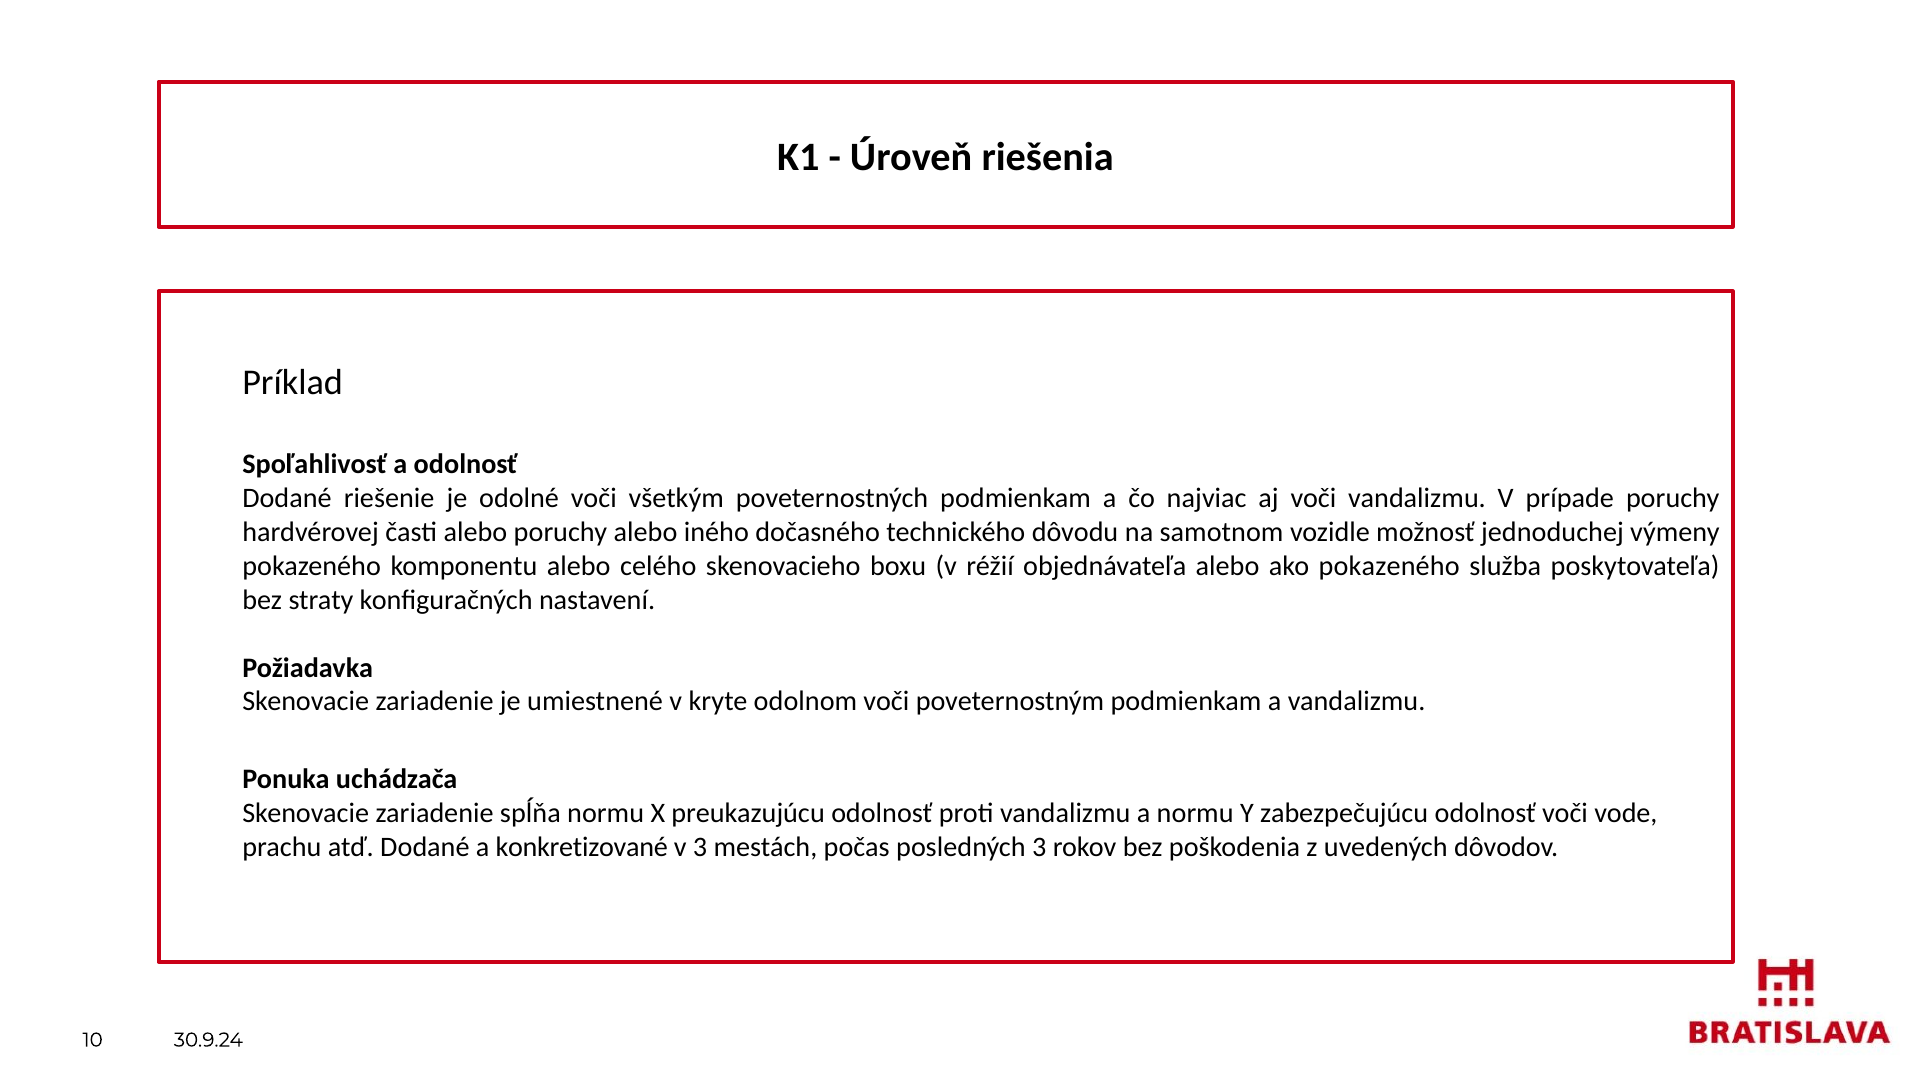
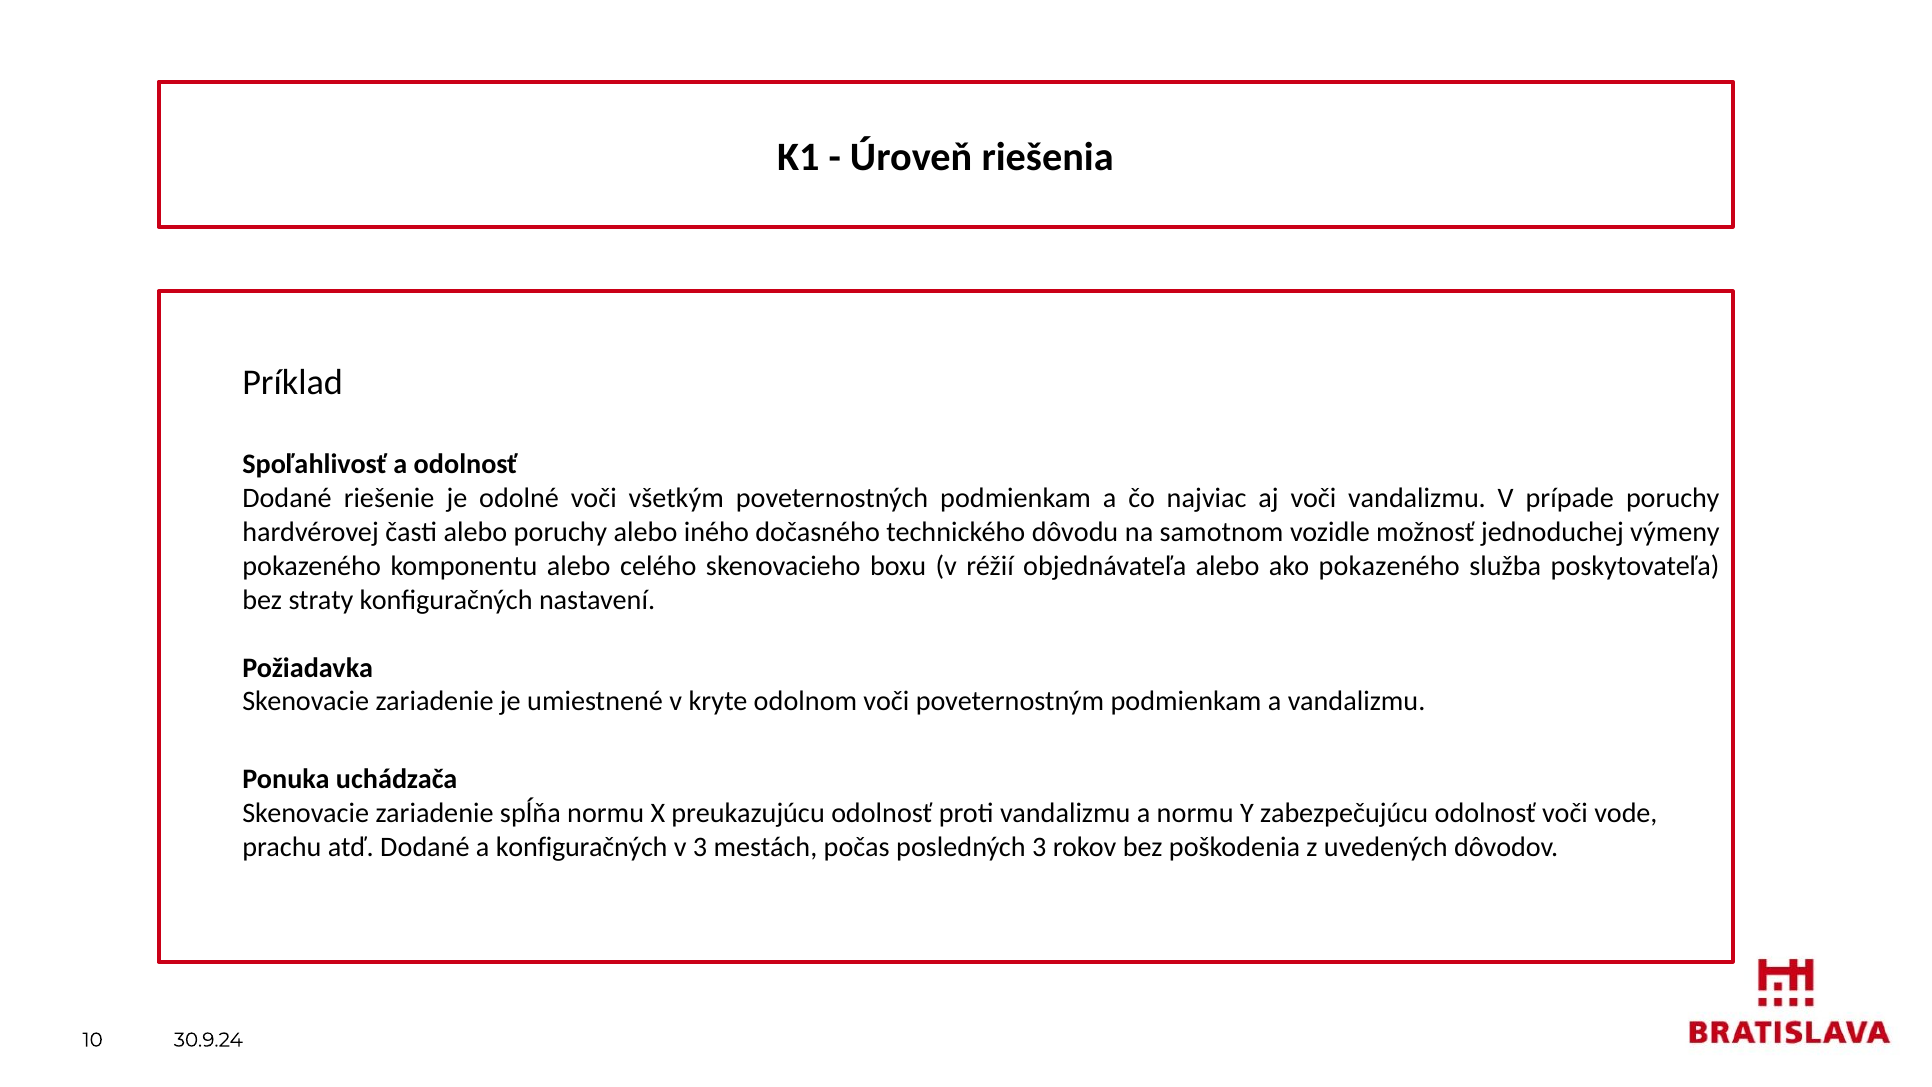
a konkretizované: konkretizované -> konfiguračných (582, 847)
